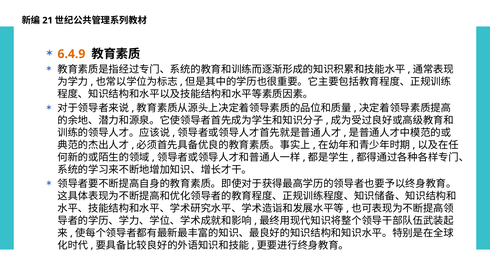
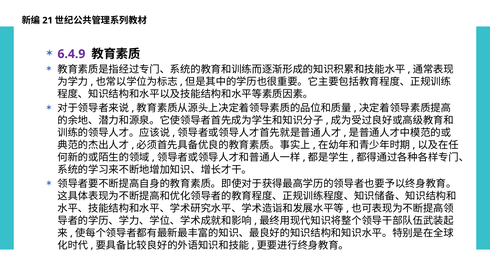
6.4.9 colour: orange -> purple (71, 54)
